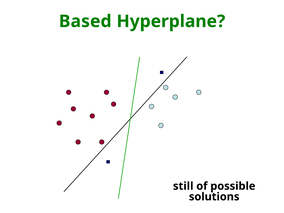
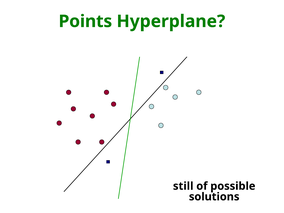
Based: Based -> Points (85, 21)
